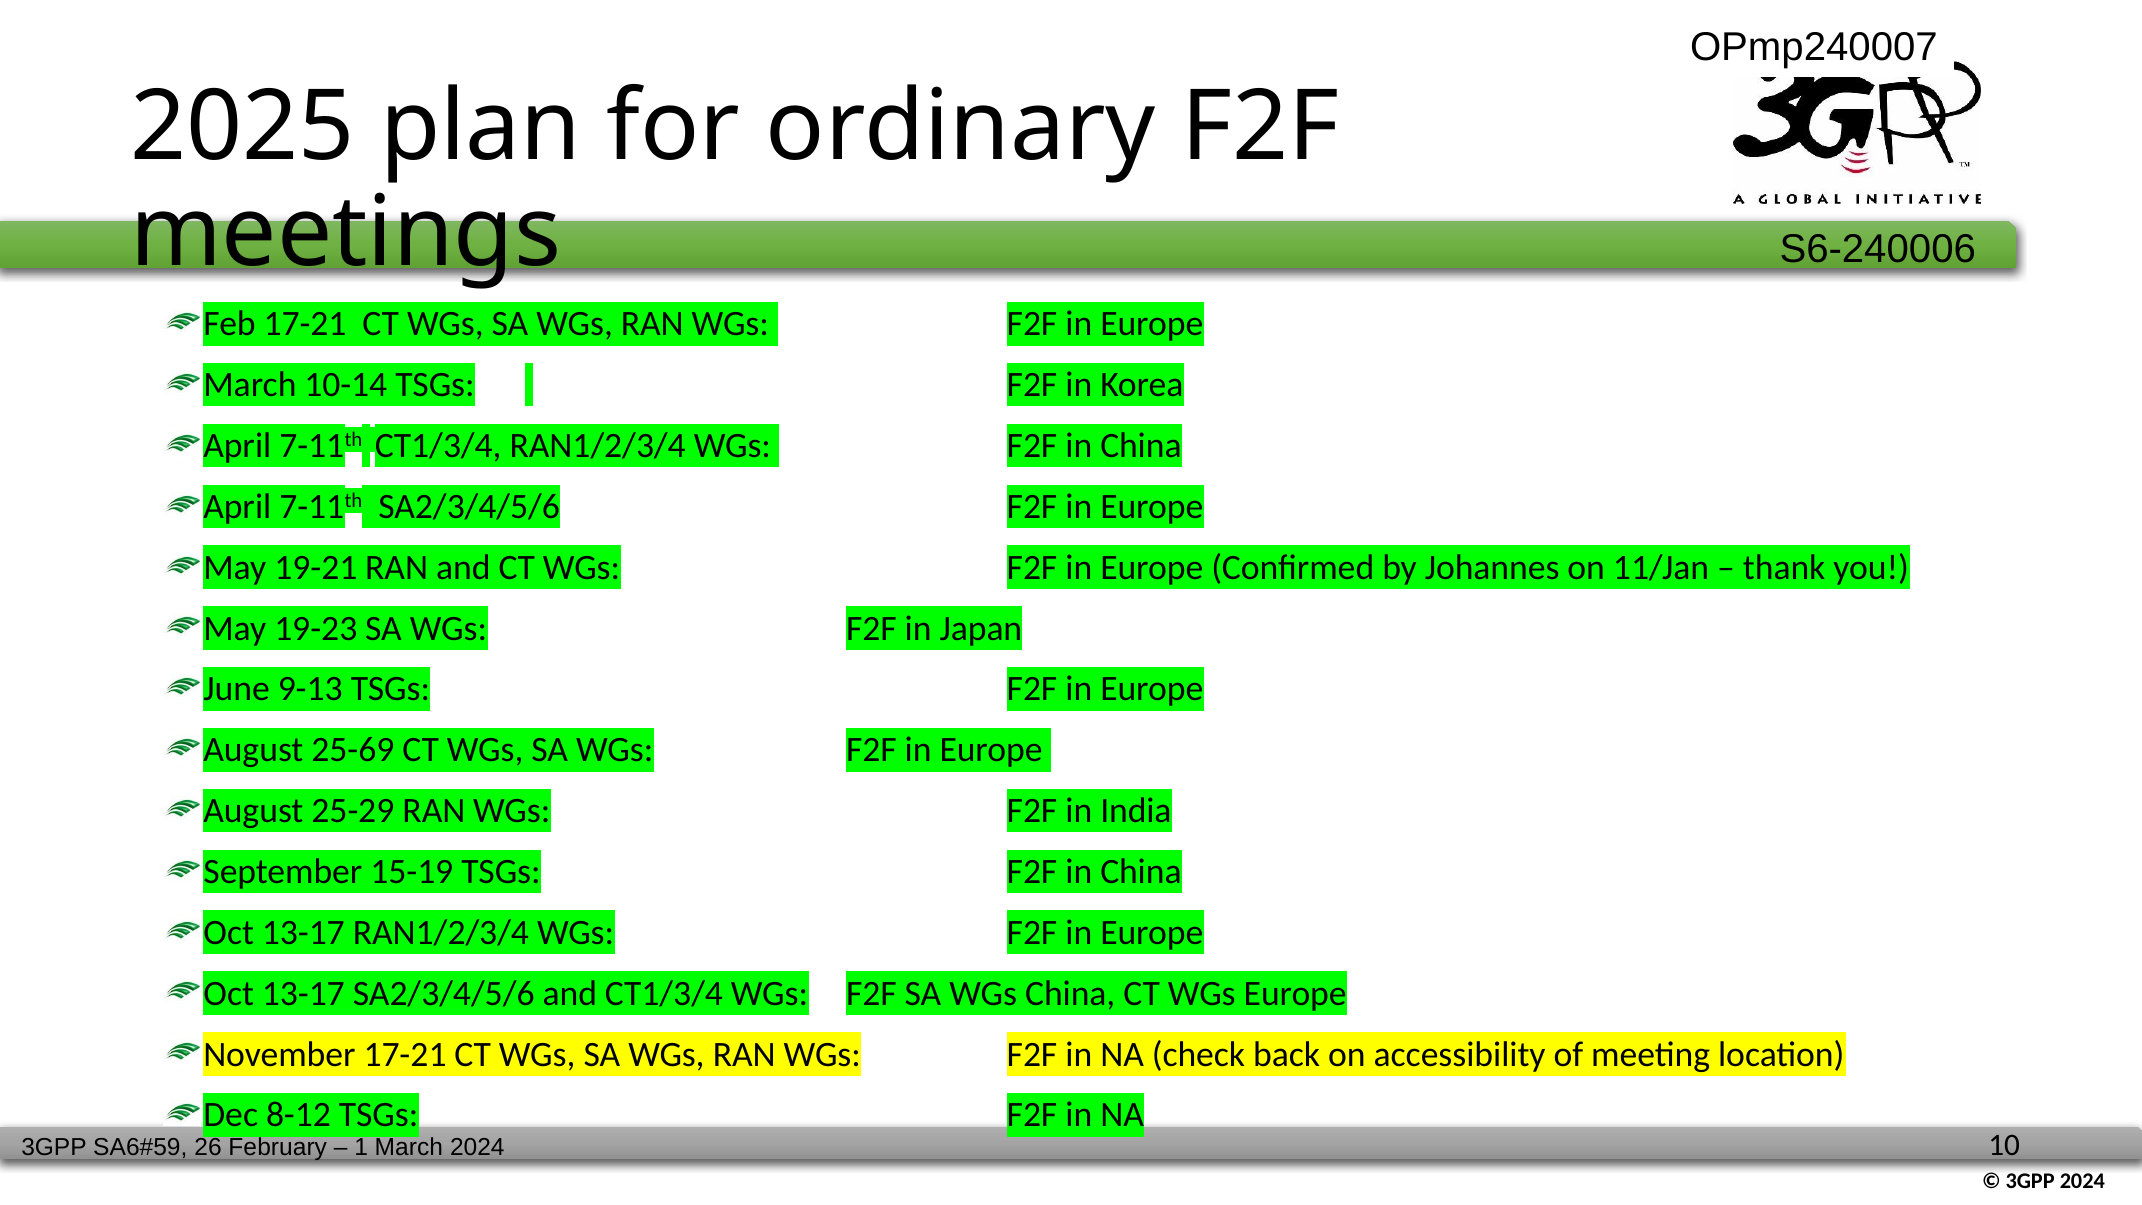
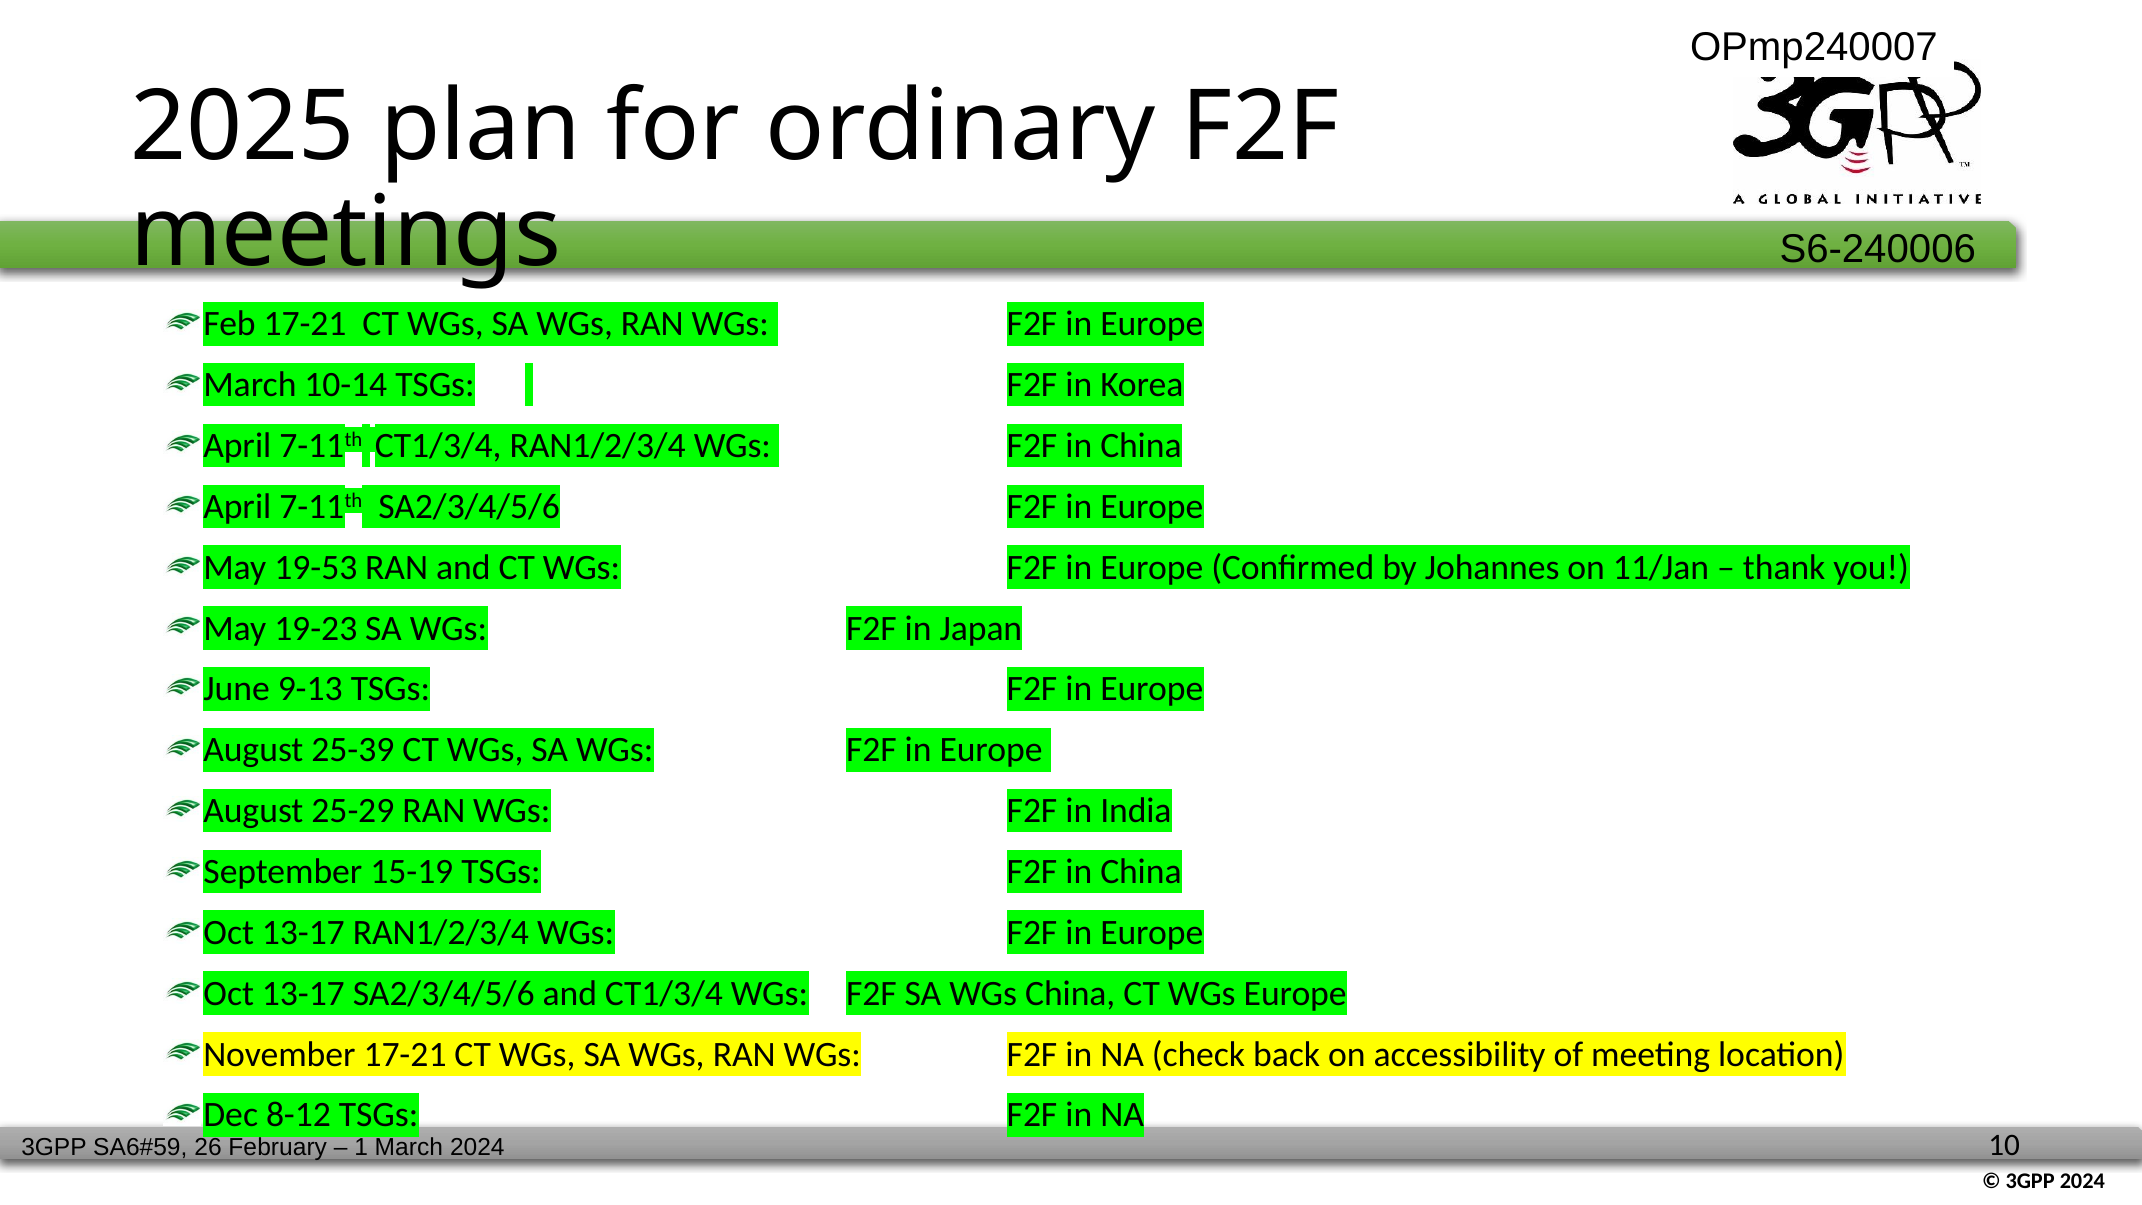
19-21: 19-21 -> 19-53 (316, 567)
25-69: 25-69 -> 25-39 (353, 750)
